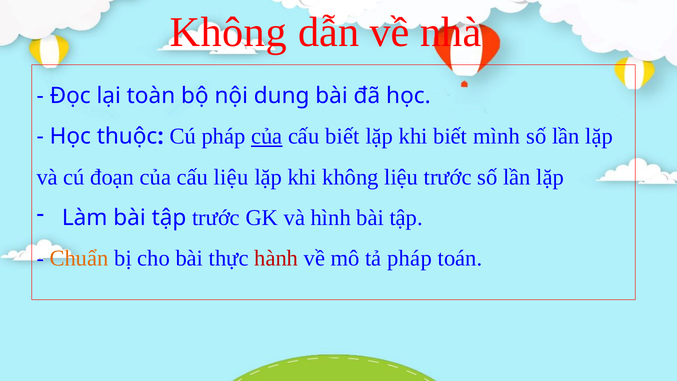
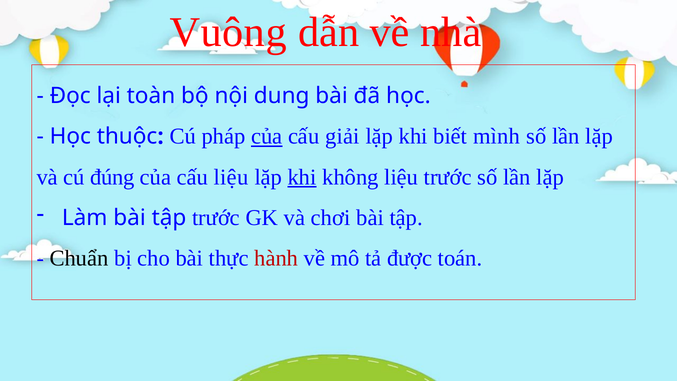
Không: Không -> Vuông (228, 32)
cấu biết: biết -> giải (342, 136)
đoạn: đoạn -> đúng (112, 177)
khi underline: none -> present (302, 177)
hình: hình -> chơi (331, 218)
Chuẩn colour: orange -> black (79, 258)
tả pháp: pháp -> được (410, 258)
